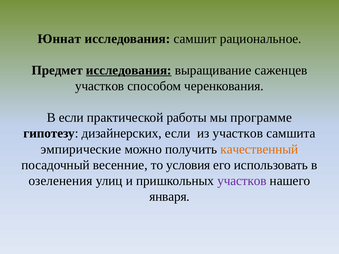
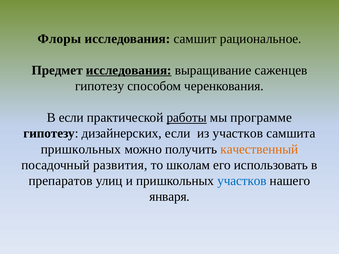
Юннат: Юннат -> Флоры (59, 39)
участков: участков -> гипотезу (100, 86)
работы underline: none -> present (187, 118)
эмпирические: эмпирические -> пришкольных (81, 149)
весенние: весенние -> развития (120, 165)
условия: условия -> школам (188, 165)
озеленения: озеленения -> препаратов (61, 181)
участков colour: purple -> blue (242, 181)
